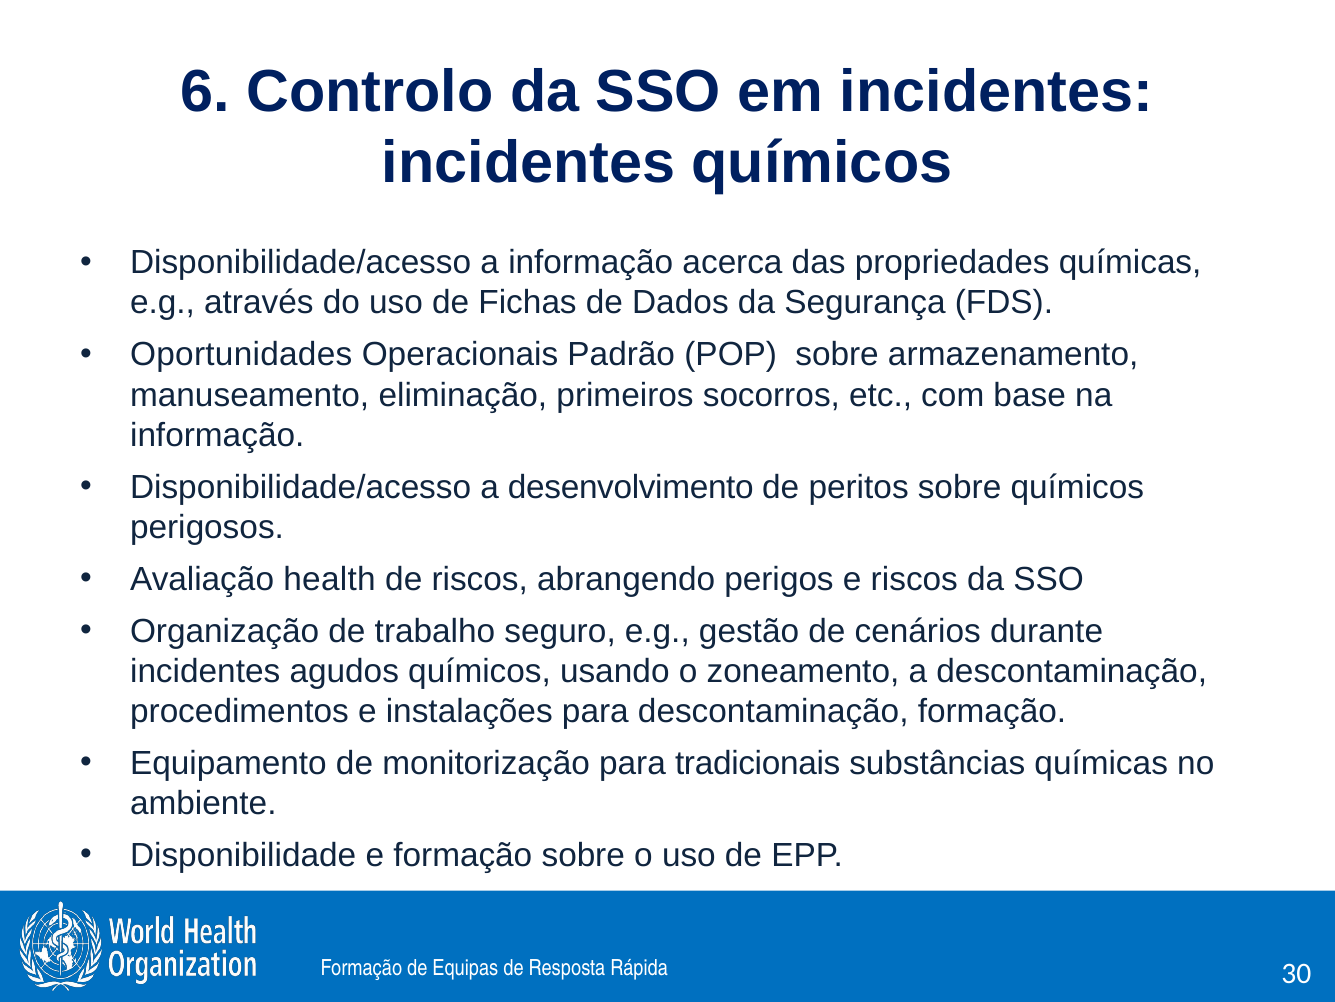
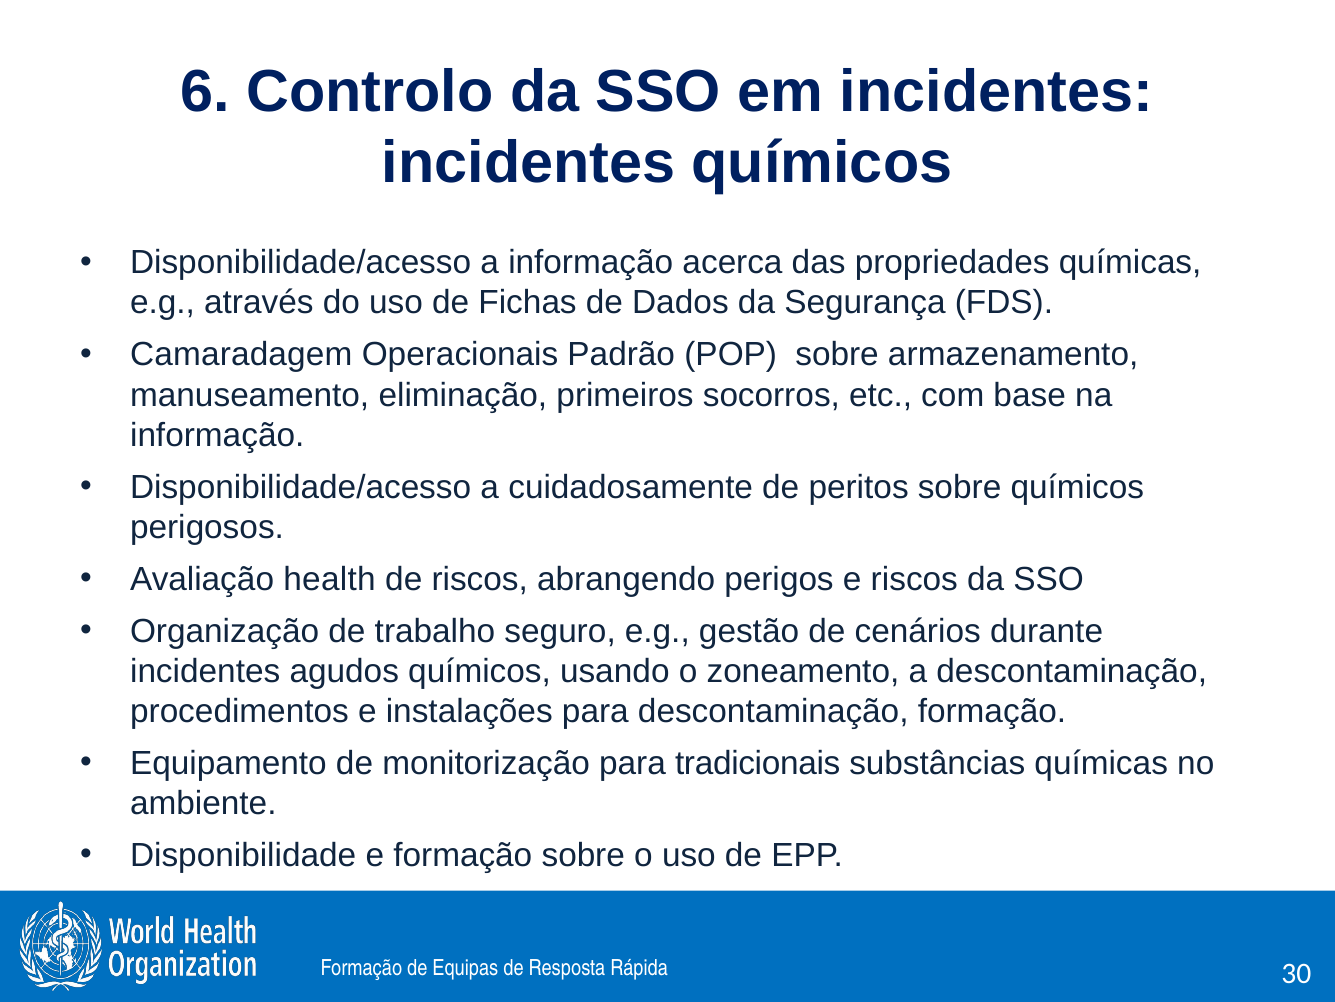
Oportunidades: Oportunidades -> Camaradagem (241, 355)
desenvolvimento: desenvolvimento -> cuidadosamente (631, 487)
